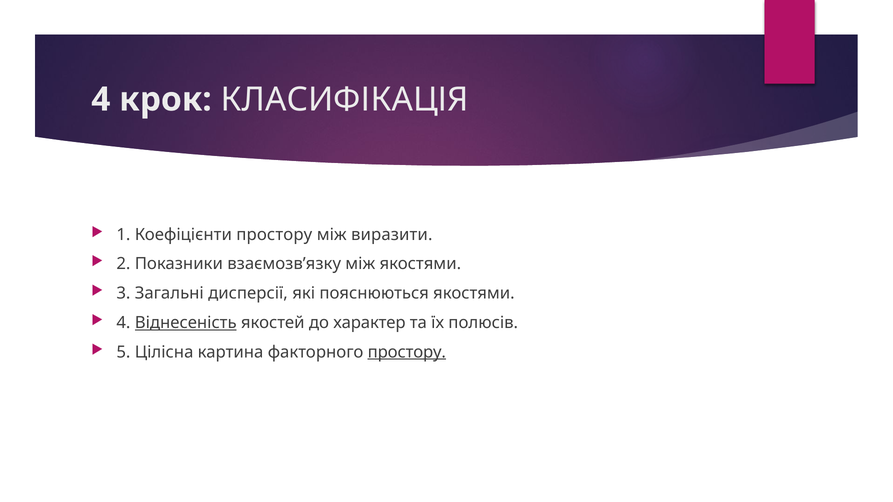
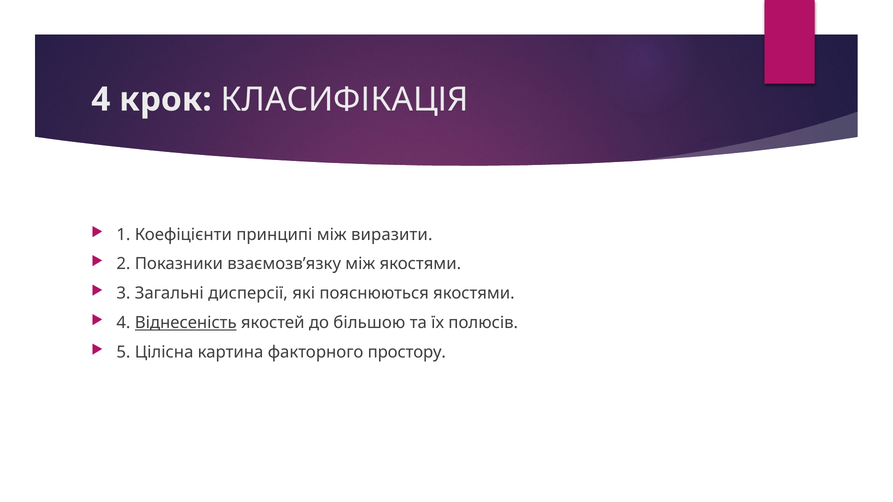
Коефіцієнти простору: простору -> принципі (274, 235)
характер: характер -> більшою (369, 323)
простору underline: present -> none (407, 352)
